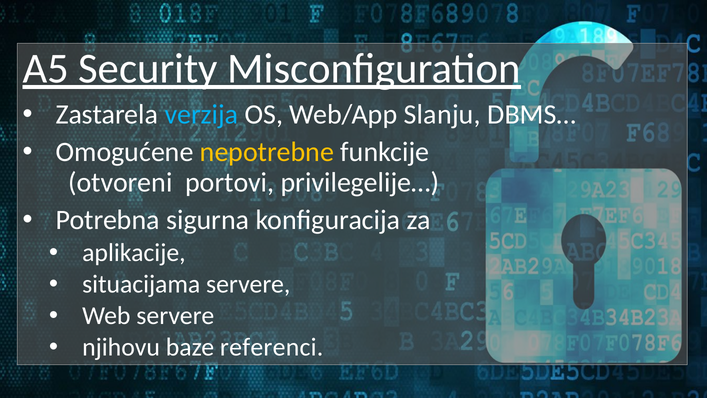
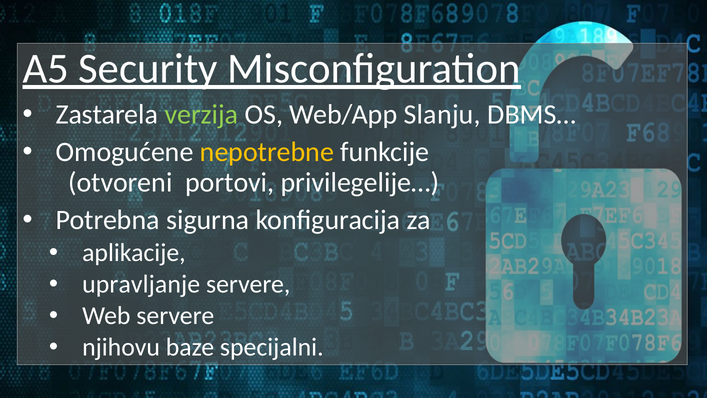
verzija colour: light blue -> light green (201, 114)
situacijama: situacijama -> upravljanje (141, 284)
referenci: referenci -> specijalni (272, 347)
